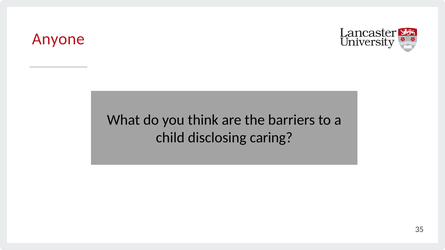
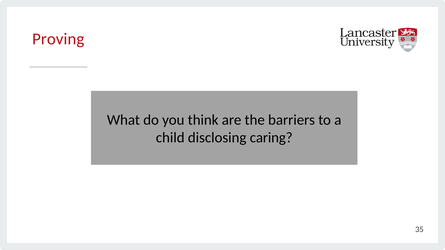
Anyone: Anyone -> Proving (58, 39)
